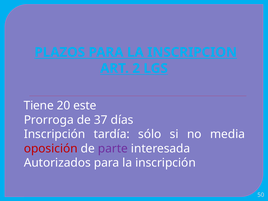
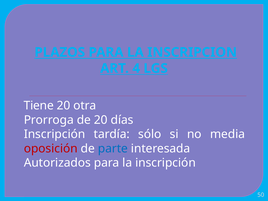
2: 2 -> 4 (136, 68)
este: este -> otra (85, 106)
de 37: 37 -> 20 (101, 120)
parte colour: purple -> blue (113, 149)
